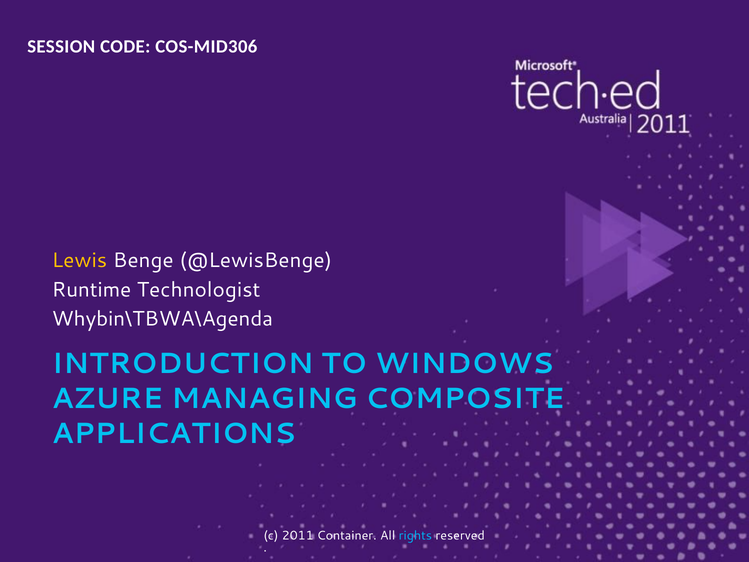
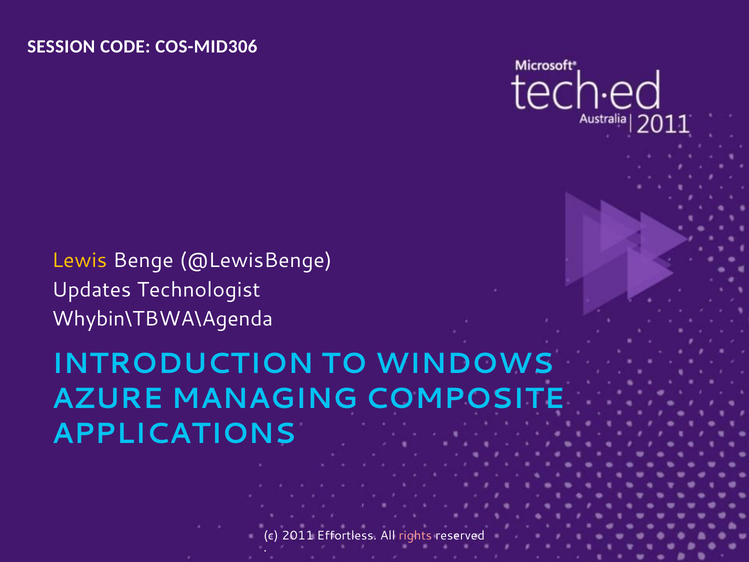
Runtime: Runtime -> Updates (91, 290)
Container: Container -> Effortless (347, 535)
rights colour: light blue -> pink (415, 535)
